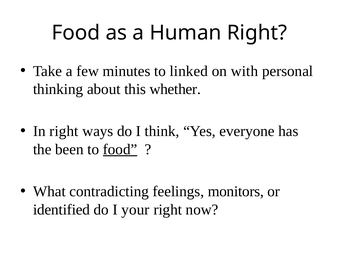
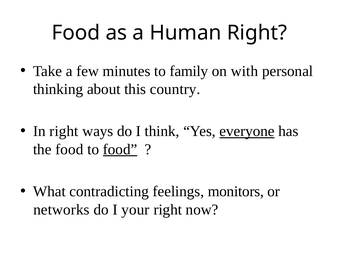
linked: linked -> family (189, 71)
whether: whether -> country (175, 89)
everyone underline: none -> present (247, 131)
the been: been -> food (69, 149)
identified: identified -> networks (61, 210)
